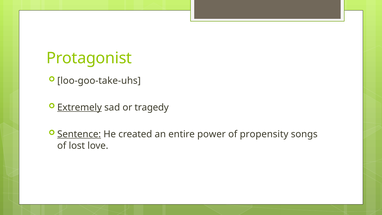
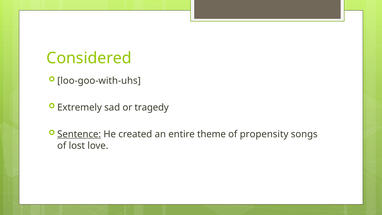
Protagonist: Protagonist -> Considered (89, 58)
loo-goo-take-uhs: loo-goo-take-uhs -> loo-goo-with-uhs (99, 81)
Extremely underline: present -> none (80, 107)
power: power -> theme (212, 134)
